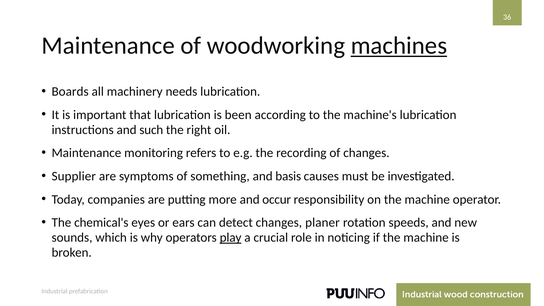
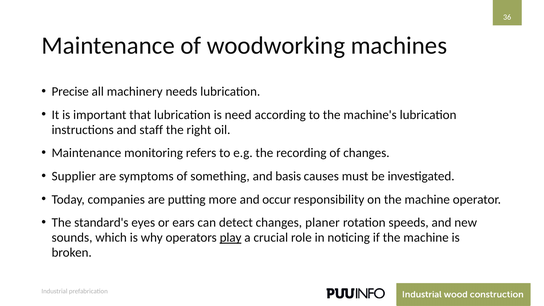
machines underline: present -> none (399, 46)
Boards: Boards -> Precise (70, 92)
been: been -> need (238, 115)
such: such -> staff (151, 130)
chemical's: chemical's -> standard's (101, 223)
